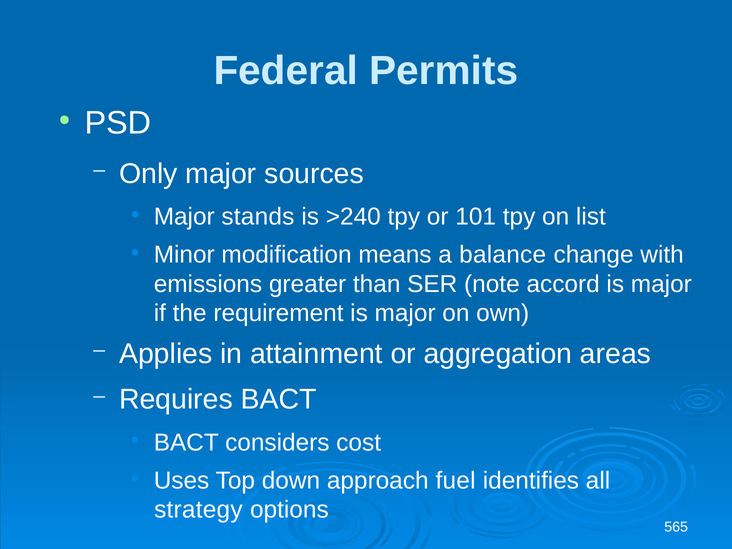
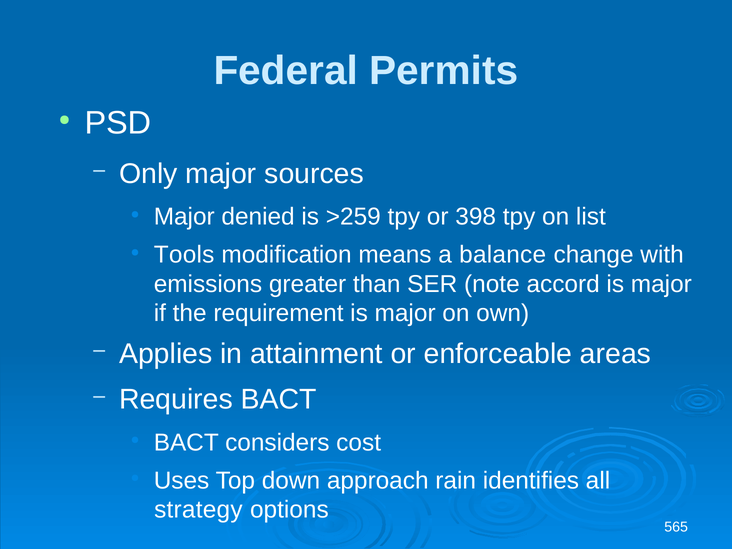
stands: stands -> denied (258, 217)
>240: >240 -> >259 (353, 217)
101: 101 -> 398 (476, 217)
Minor: Minor -> Tools (184, 255)
aggregation: aggregation -> enforceable (498, 354)
fuel: fuel -> rain (456, 481)
